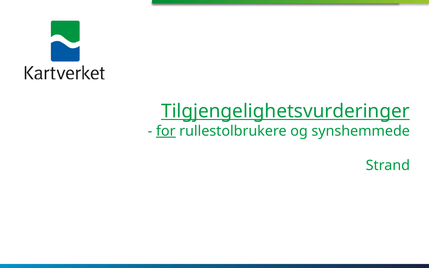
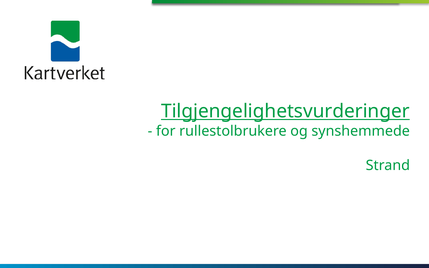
for underline: present -> none (166, 131)
